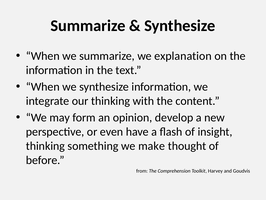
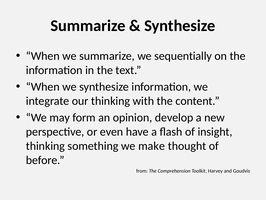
explanation: explanation -> sequentially (183, 56)
